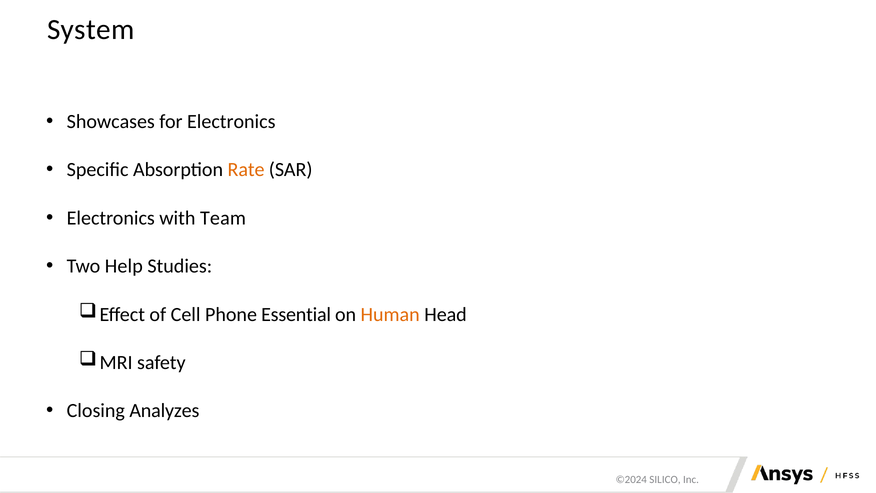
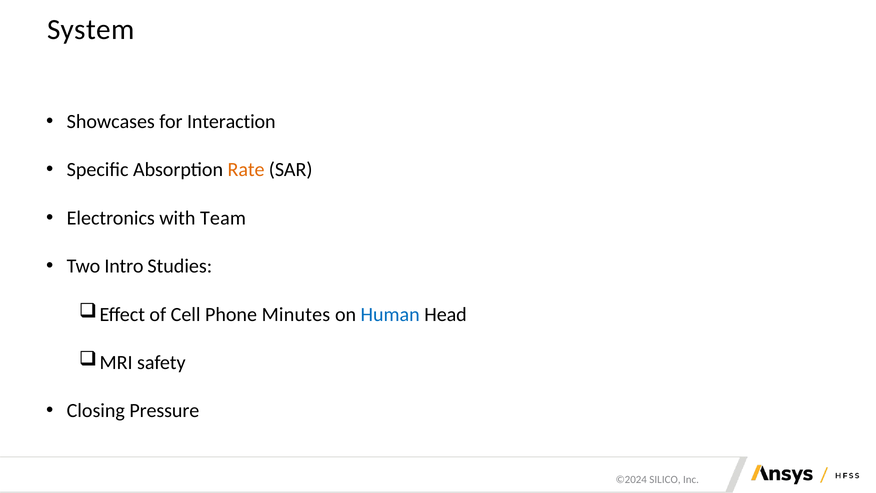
for Electronics: Electronics -> Interaction (231, 122)
Help: Help -> Intro (124, 266)
Essential: Essential -> Minutes (296, 314)
Human colour: orange -> blue (390, 314)
Analyzes: Analyzes -> Pressure (164, 411)
